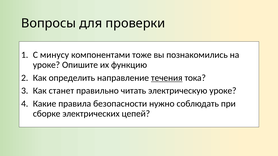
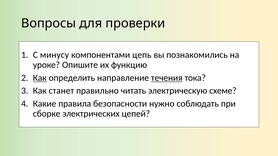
тоже: тоже -> цепь (142, 55)
Как underline: none -> present (40, 78)
электрическую уроке: уроке -> схеме (223, 91)
